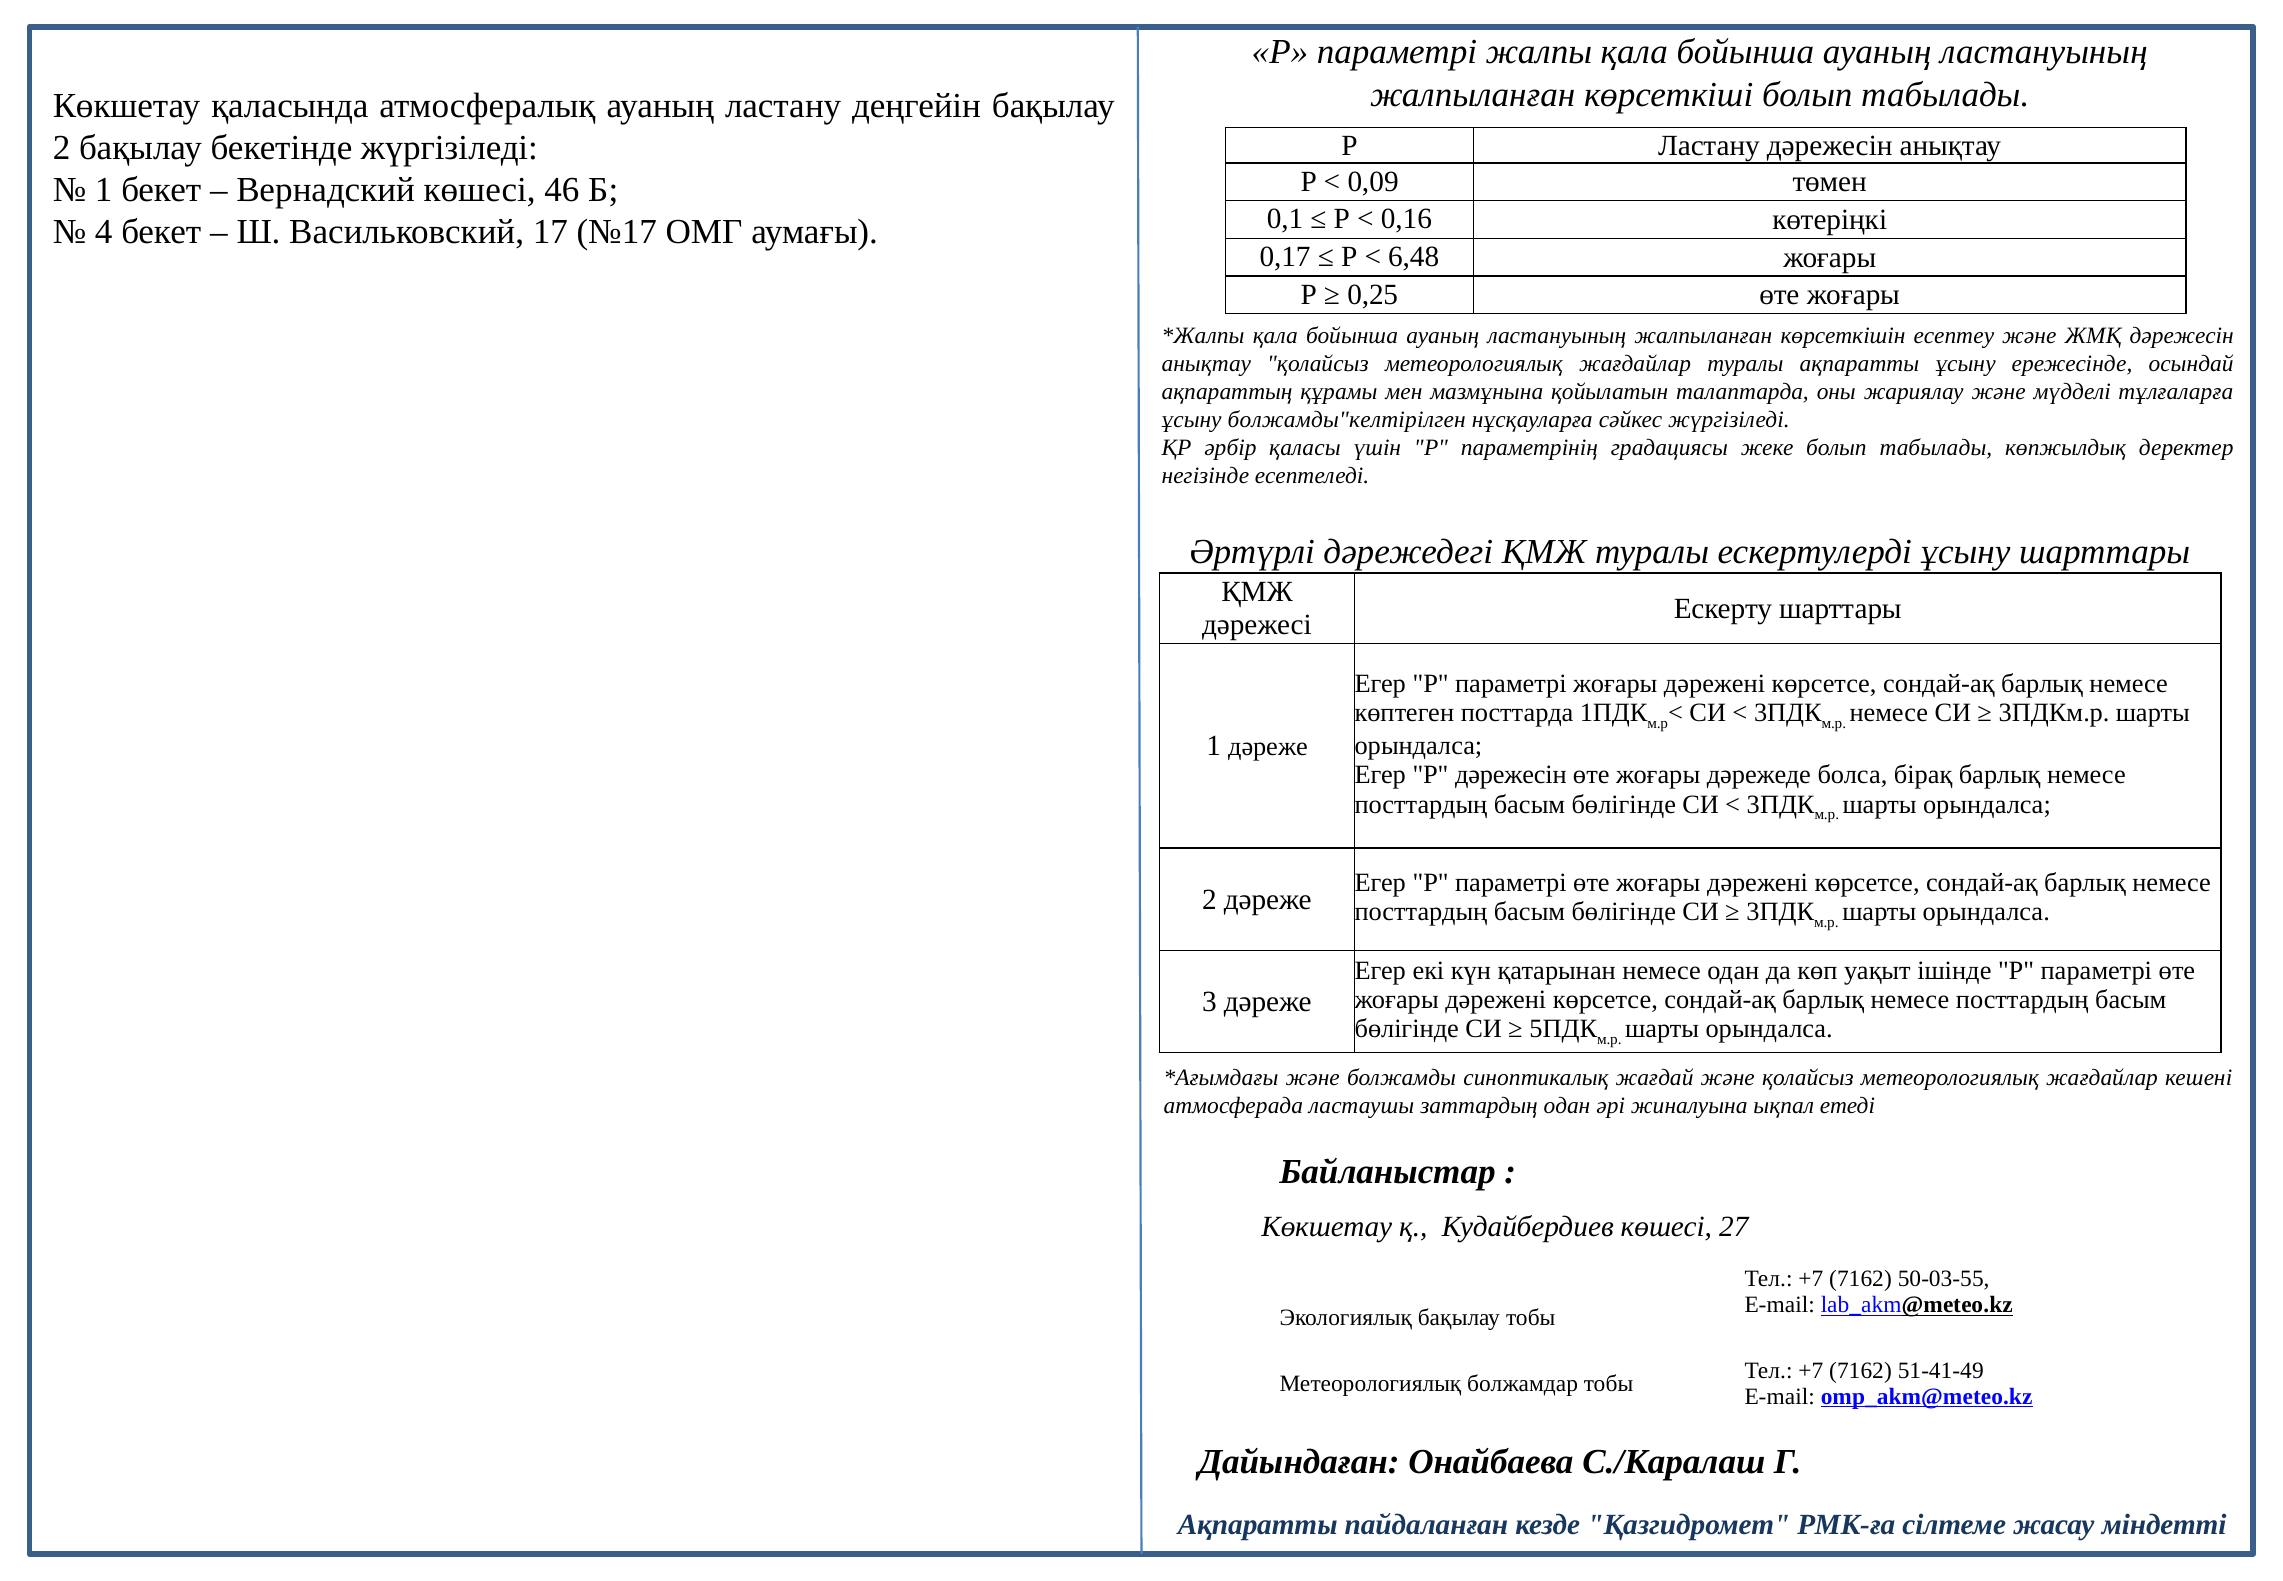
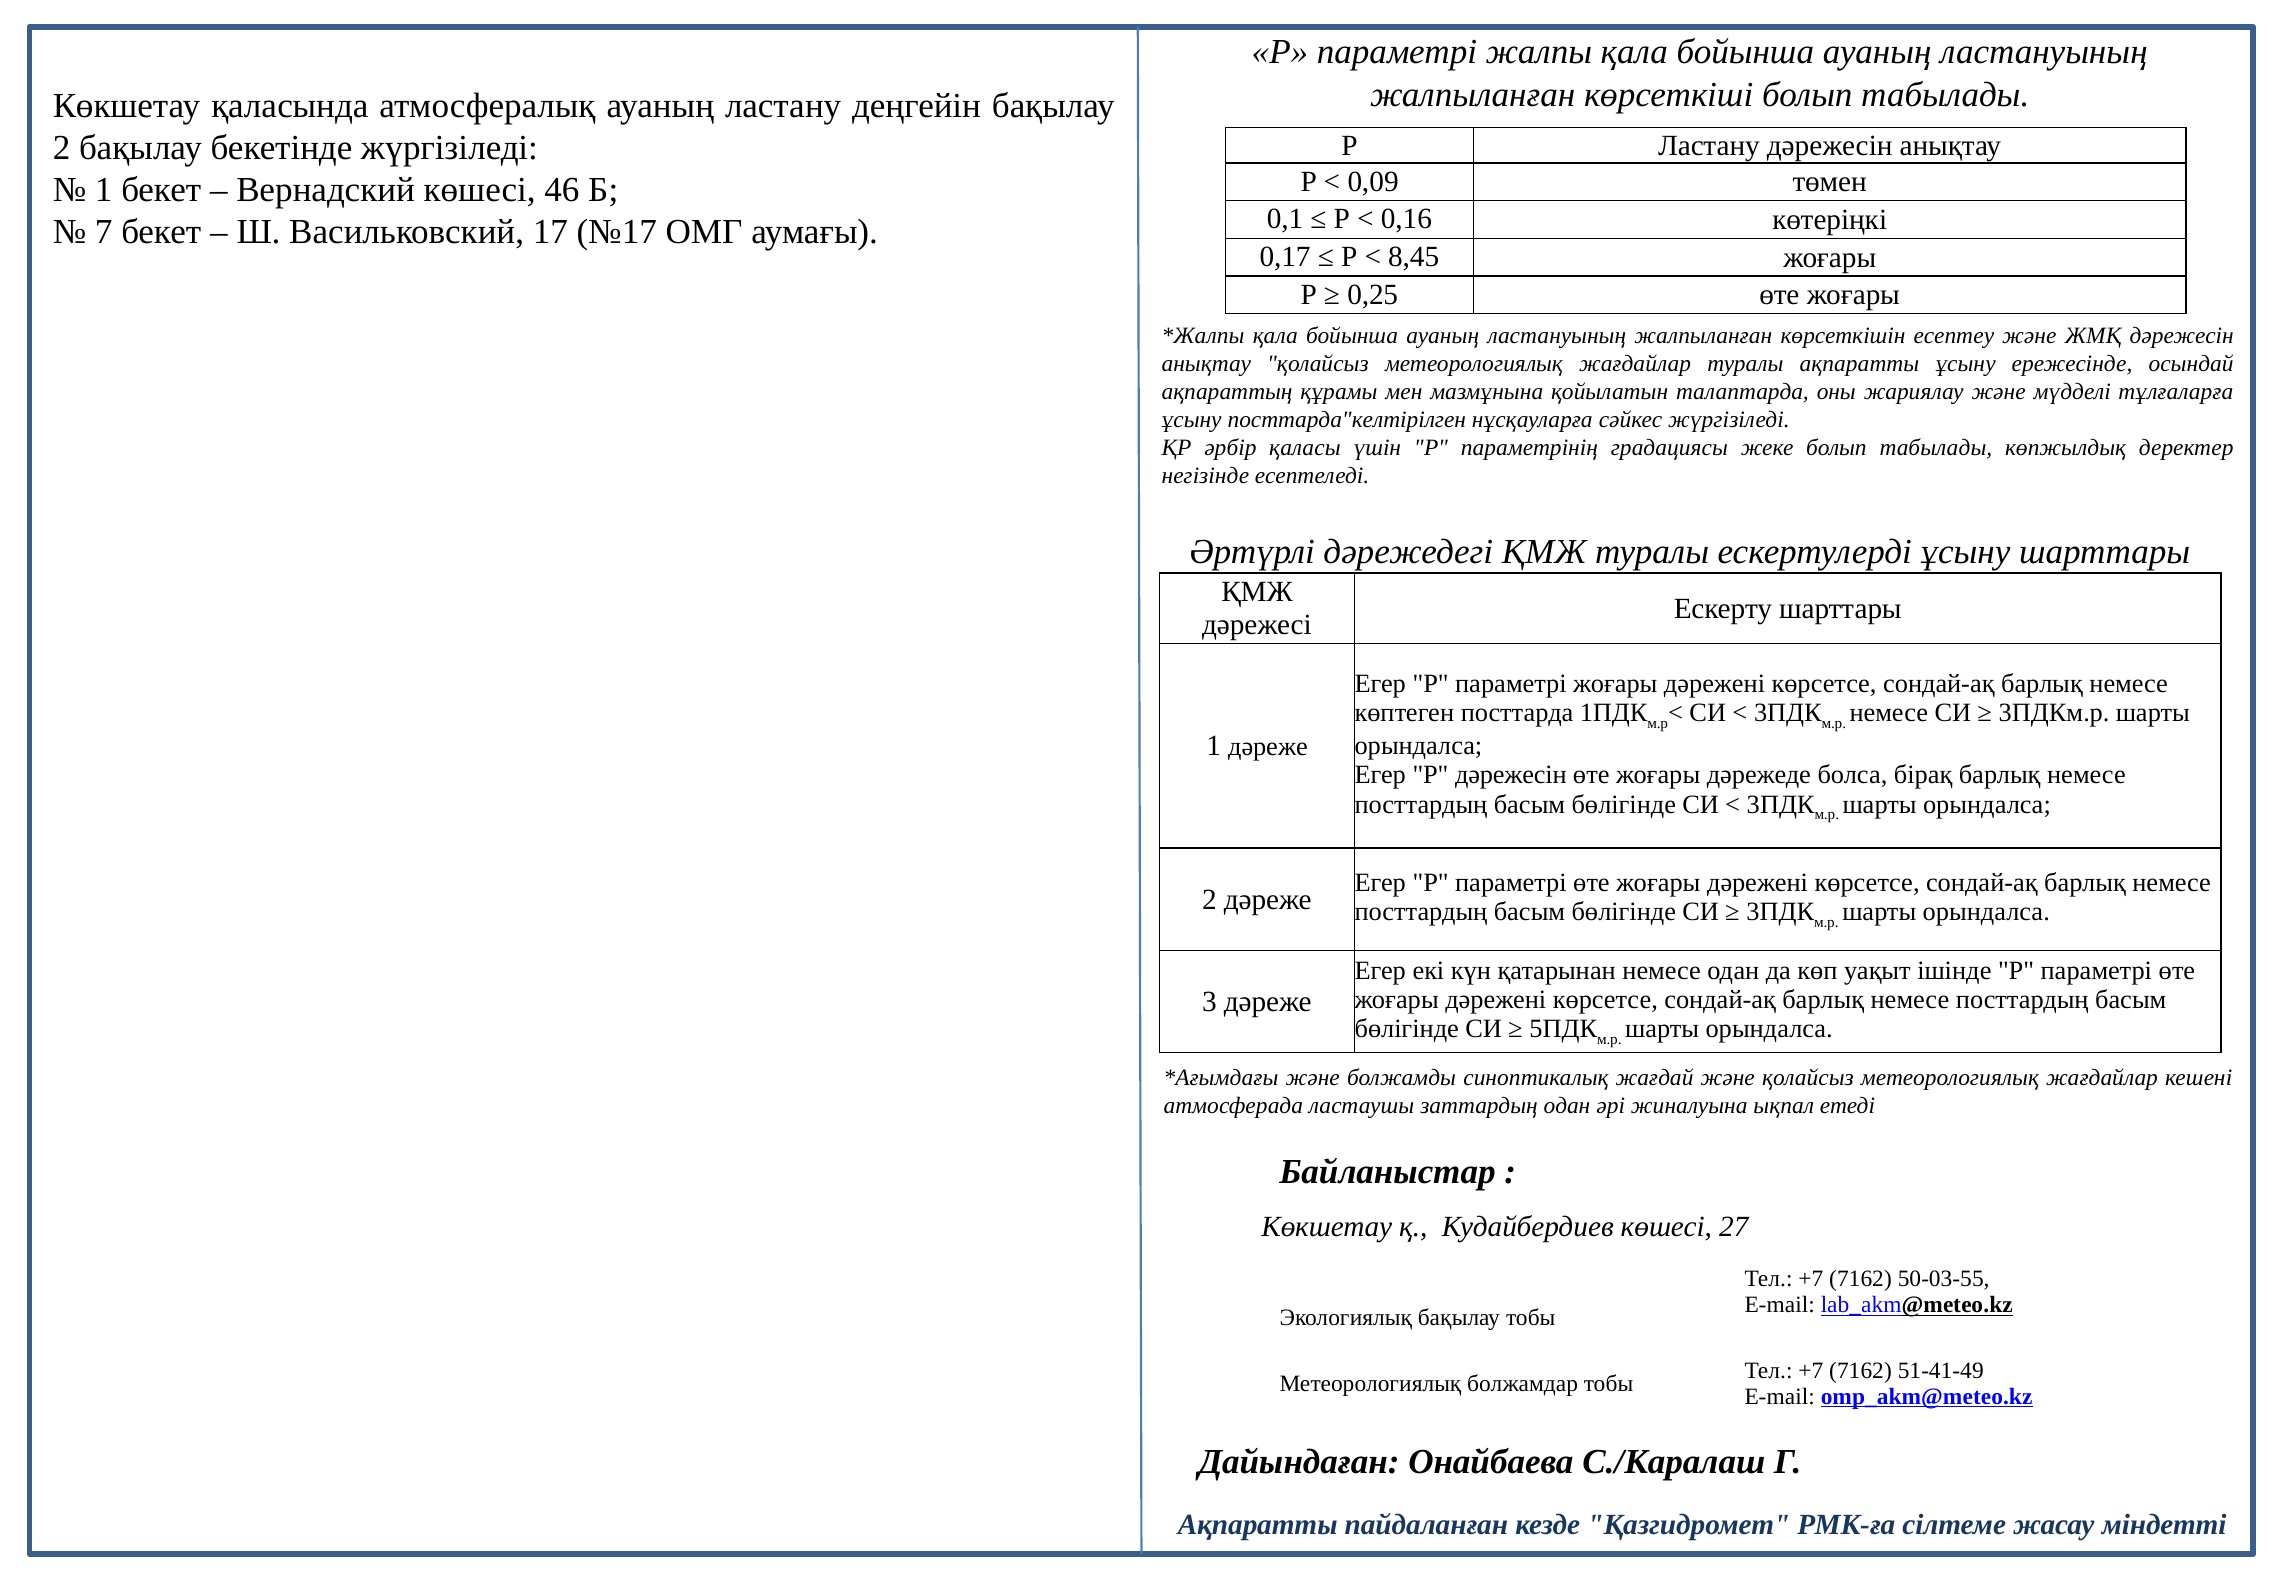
4: 4 -> 7 (104, 232)
6,48: 6,48 -> 8,45 (1414, 257)
болжамды"келтірілген: болжамды"келтірілген -> посттарда"келтірілген (1347, 420)
